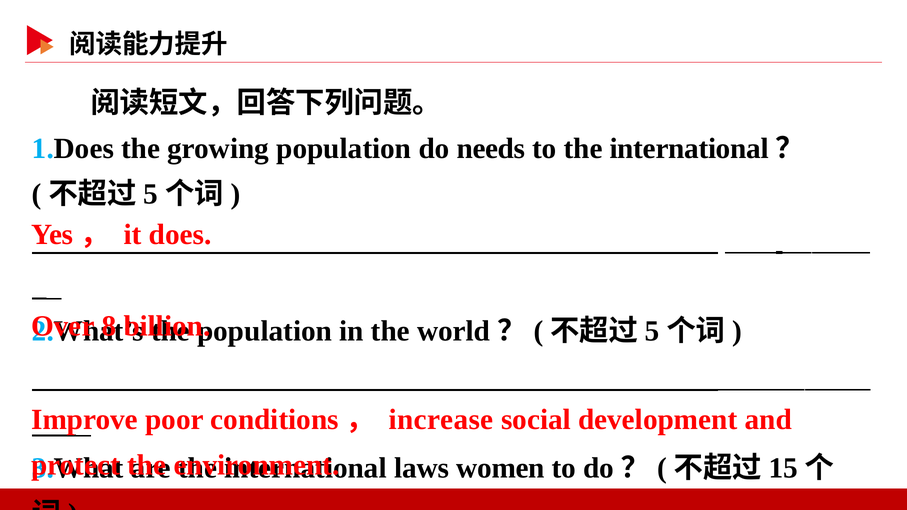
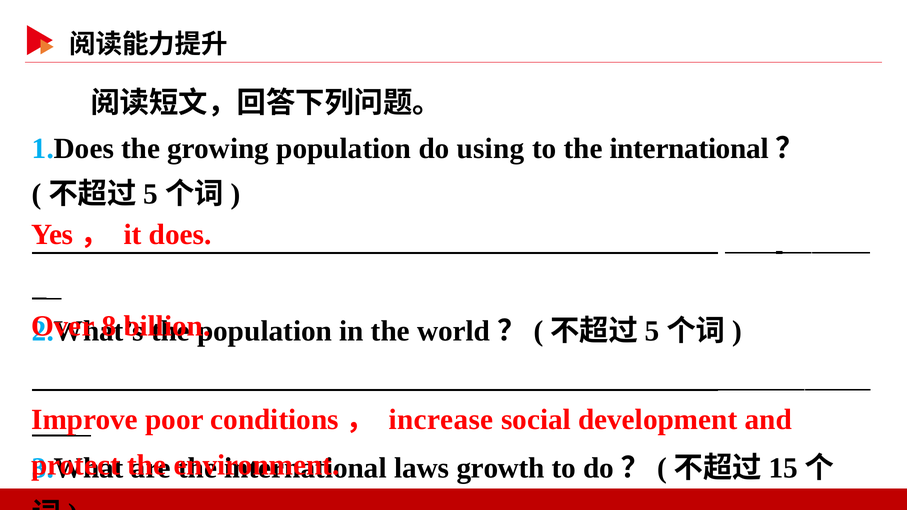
needs: needs -> using (491, 149)
women: women -> growth (501, 468)
